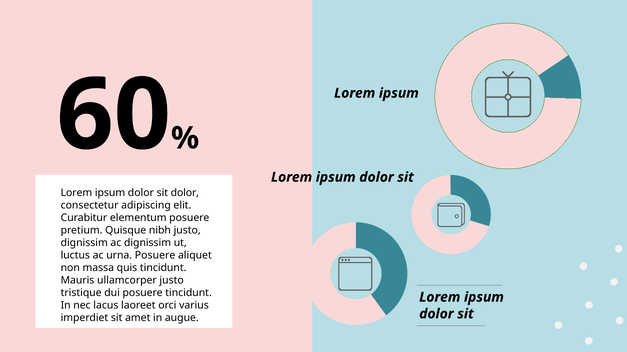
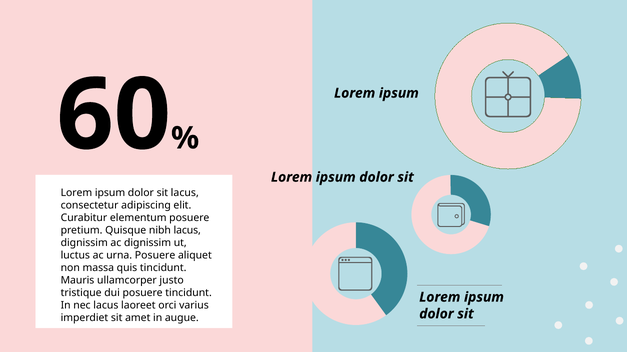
dolor: dolor -> lacus (185, 193)
nibh justo: justo -> lacus (187, 231)
